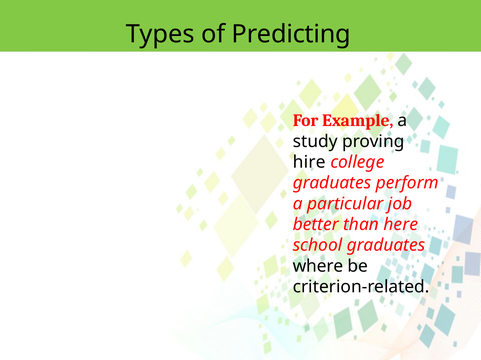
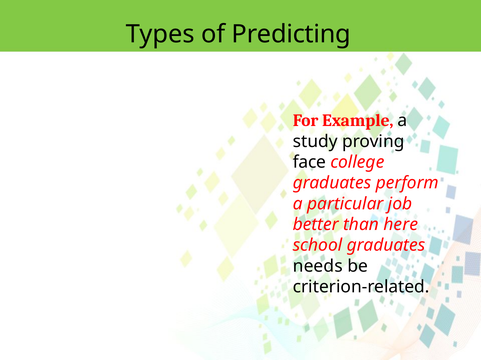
hire: hire -> face (309, 162)
where: where -> needs (318, 267)
